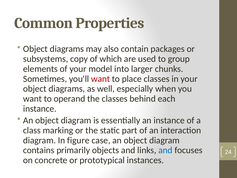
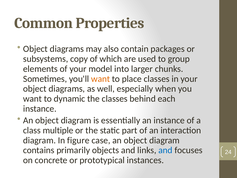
want colour: red -> orange (101, 79)
operand: operand -> dynamic (69, 99)
marking: marking -> multiple (58, 130)
